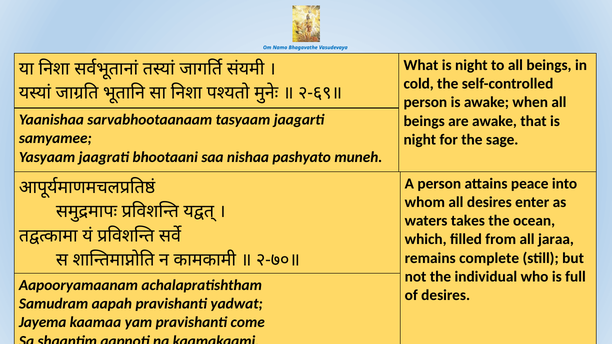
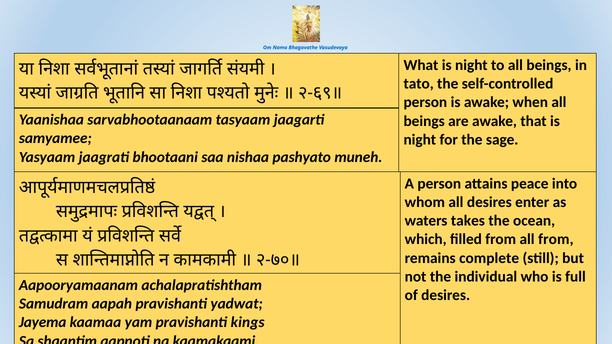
cold: cold -> tato (419, 84)
all jaraa: jaraa -> from (556, 240)
come: come -> kings (248, 323)
